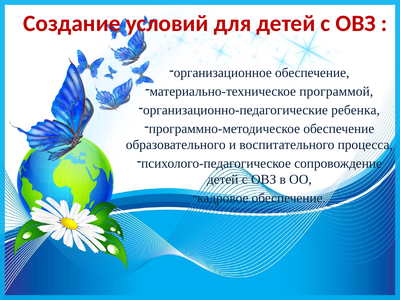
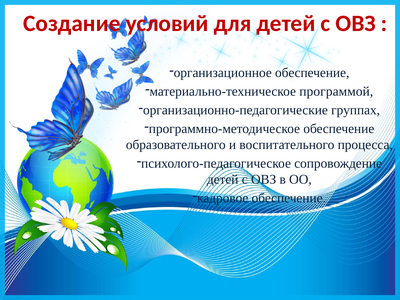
ребенка: ребенка -> группах (356, 110)
